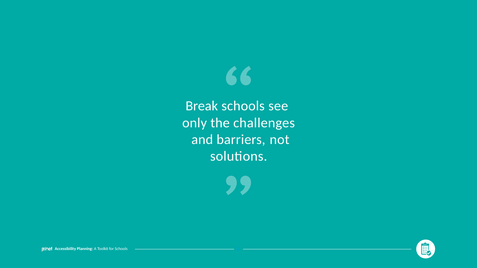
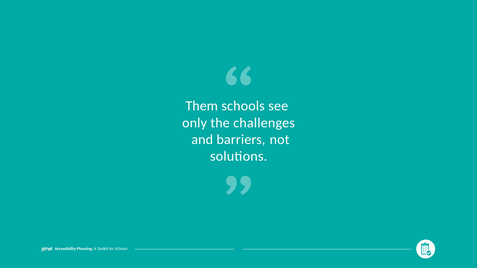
Break: Break -> Them (202, 106)
